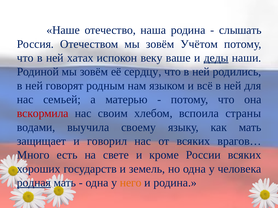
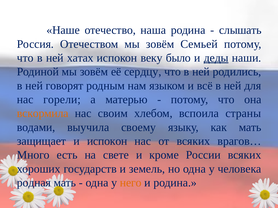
Учётом: Учётом -> Семьей (199, 44)
ваше: ваше -> было (178, 58)
семьей: семьей -> горели (62, 100)
вскормила colour: red -> orange (43, 114)
и говорил: говорил -> испокон (107, 141)
родная underline: present -> none (34, 183)
